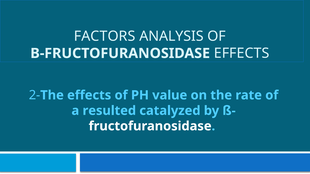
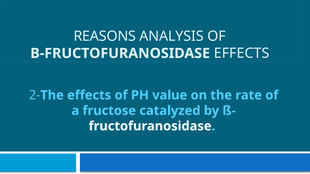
FACTORS: FACTORS -> REASONS (105, 36)
resulted: resulted -> fructose (109, 111)
